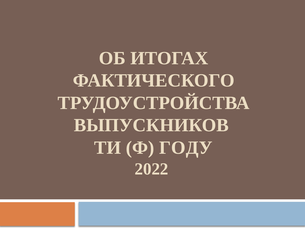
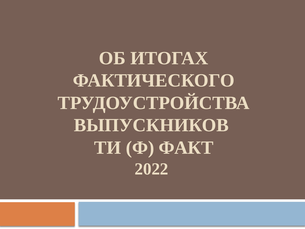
ГОДУ: ГОДУ -> ФАКТ (186, 148)
